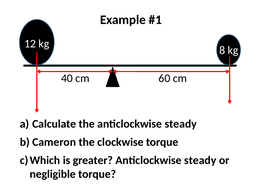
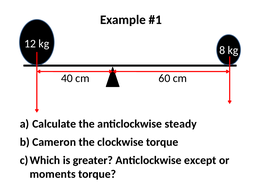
greater Anticlockwise steady: steady -> except (200, 160)
negligible: negligible -> moments (53, 174)
